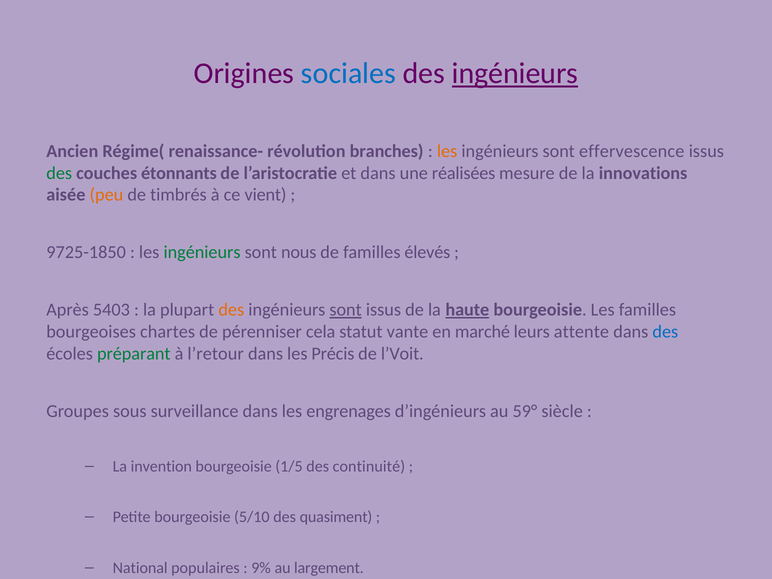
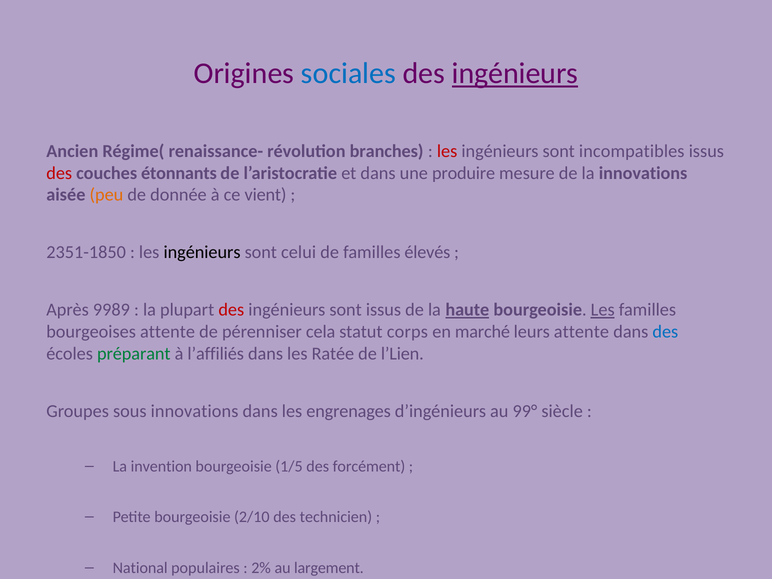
les colour: orange -> red (447, 151)
effervescence: effervescence -> incompatibles (632, 151)
des colour: green -> red (59, 173)
réalisées: réalisées -> produire (464, 173)
timbrés: timbrés -> donnée (178, 195)
9725-1850: 9725-1850 -> 2351-1850 (86, 252)
ingénieurs colour: green -> black (202, 252)
nous: nous -> celui (299, 252)
5403: 5403 -> 9989 (111, 310)
des colour: orange -> red (231, 310)
sont underline: present -> none (346, 310)
Les underline: none -> present (603, 310)
bourgeoises chartes: chartes -> attente (168, 332)
vante: vante -> corps (407, 332)
l’retour: l’retour -> l’affiliés (216, 354)
Précis: Précis -> Ratée (333, 354)
l’Voit: l’Voit -> l’Lien (402, 354)
sous surveillance: surveillance -> innovations (195, 411)
59°: 59° -> 99° (525, 411)
continuité: continuité -> forcément (369, 466)
5/10: 5/10 -> 2/10 (252, 517)
quasiment: quasiment -> technicien (336, 517)
9%: 9% -> 2% (261, 568)
